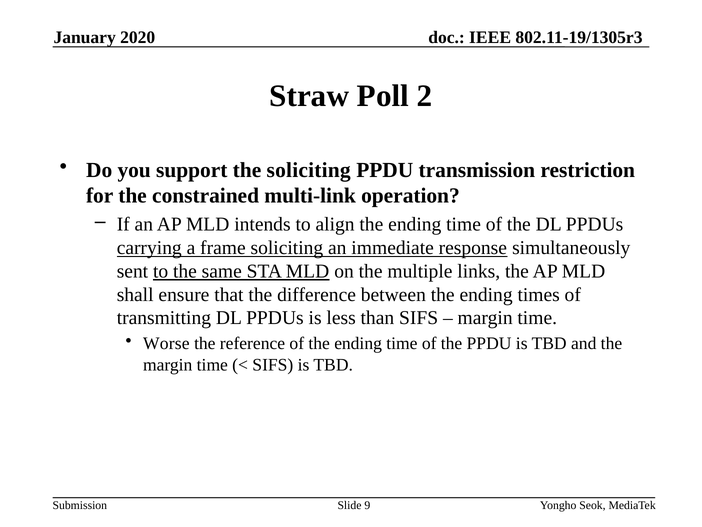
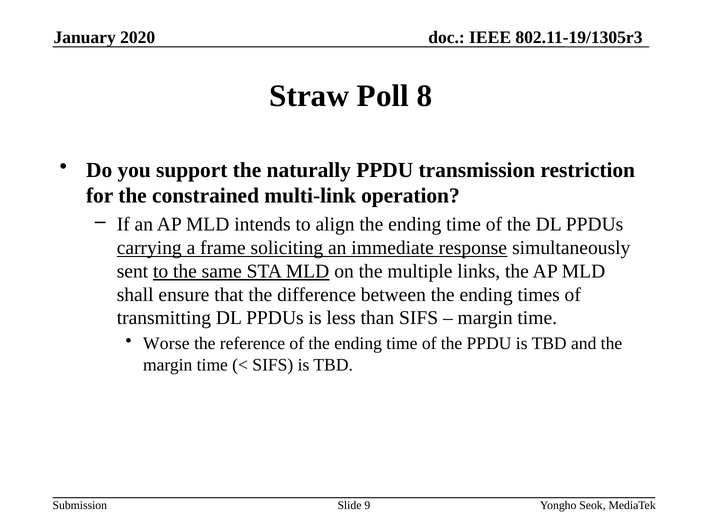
2: 2 -> 8 (425, 96)
the soliciting: soliciting -> naturally (309, 170)
